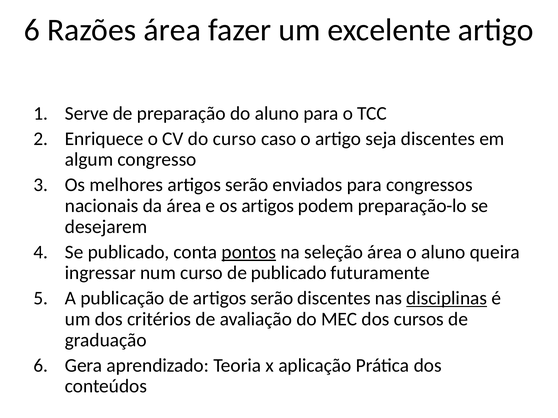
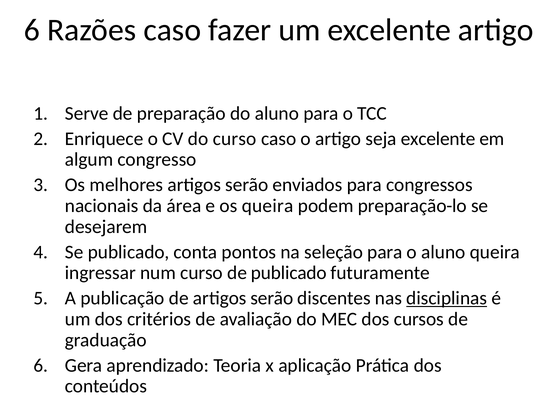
Razões área: área -> caso (172, 30)
seja discentes: discentes -> excelente (438, 139)
os artigos: artigos -> queira (268, 206)
pontos underline: present -> none (249, 252)
seleção área: área -> para (385, 252)
